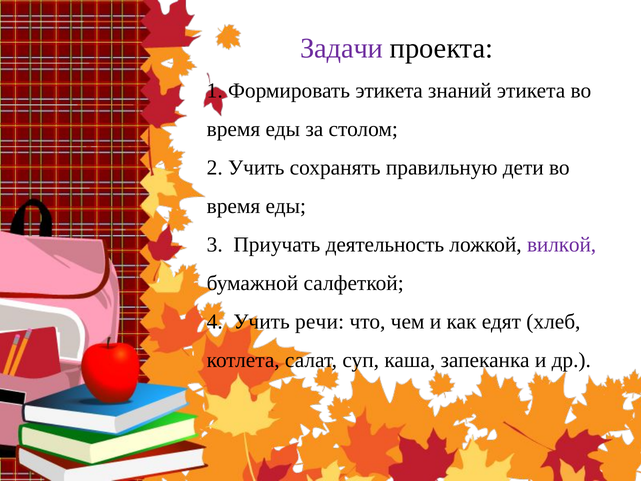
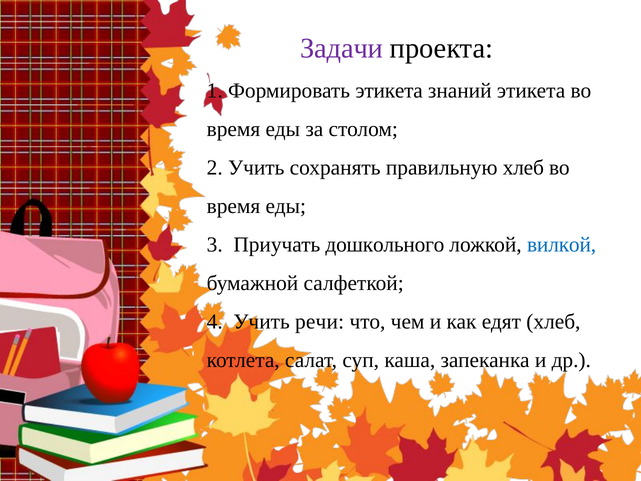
правильную дети: дети -> хлеб (523, 168)
деятельность: деятельность -> дошкольного (385, 245)
вилкой colour: purple -> blue (562, 245)
